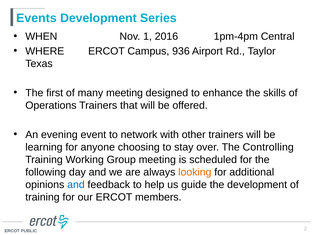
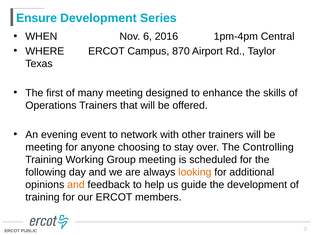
Events: Events -> Ensure (37, 18)
1: 1 -> 6 (148, 37)
936: 936 -> 870 (181, 51)
learning: learning -> meeting (44, 147)
and colour: blue -> orange (76, 185)
